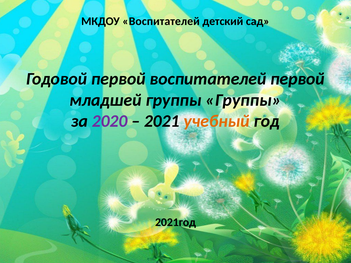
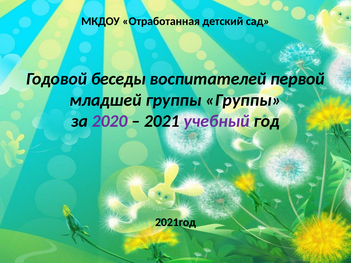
МКДОУ Воспитателей: Воспитателей -> Отработанная (161, 21)
Годовой первой: первой -> беседы (118, 79)
учебный colour: orange -> purple (217, 121)
